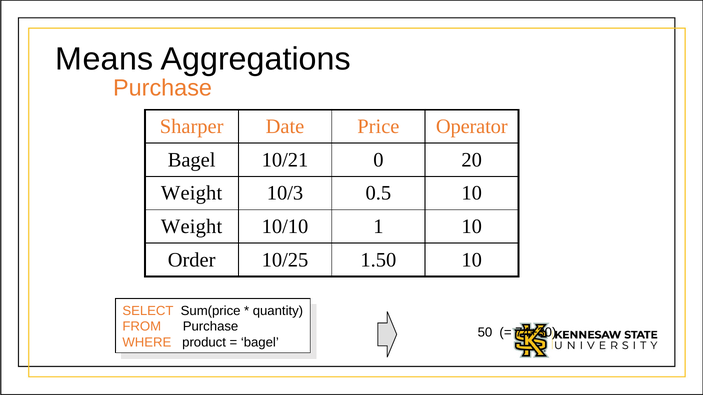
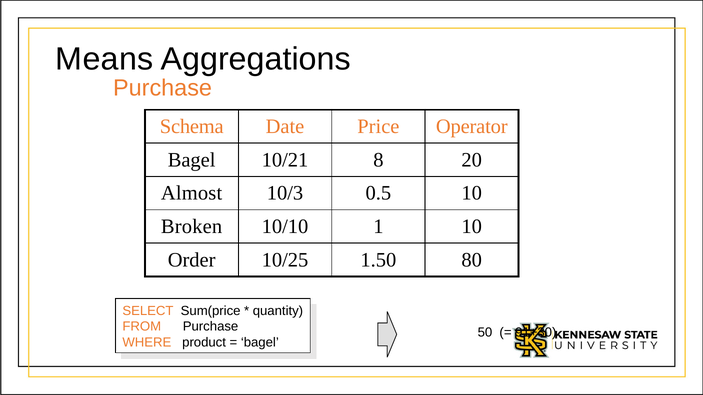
Sharper: Sharper -> Schema (192, 127)
0: 0 -> 8 (378, 160)
Weight: Weight -> Almost (192, 193)
Weight: Weight -> Broken (192, 227)
1.50 10: 10 -> 80 (472, 260)
74+30: 74+30 -> 91+30 (536, 333)
